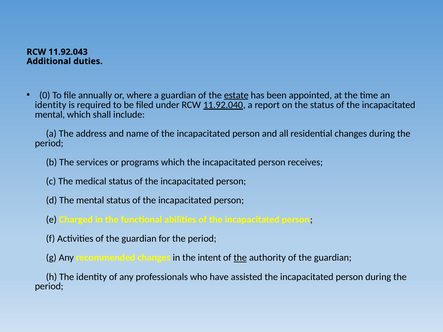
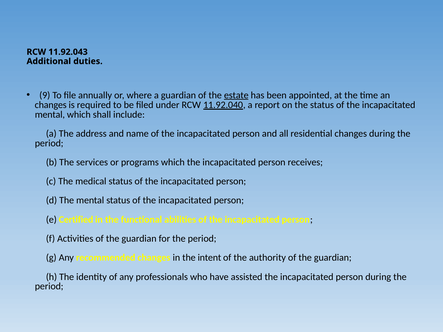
0: 0 -> 9 (45, 95)
identity: identity -> changes (51, 105)
Charged: Charged -> Certified (76, 220)
the underline: present -> none (240, 258)
